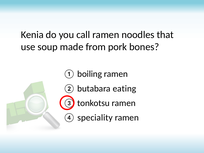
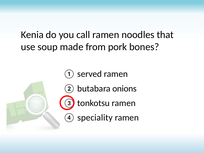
boiling: boiling -> served (90, 74)
eating: eating -> onions (125, 89)
